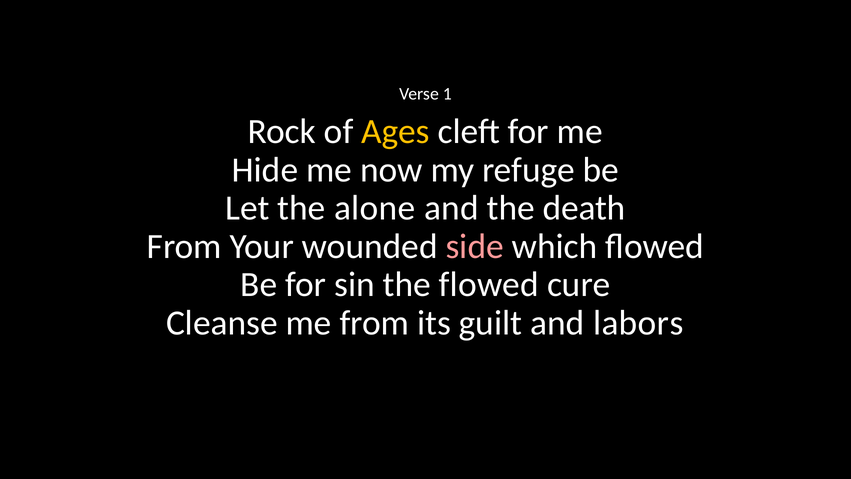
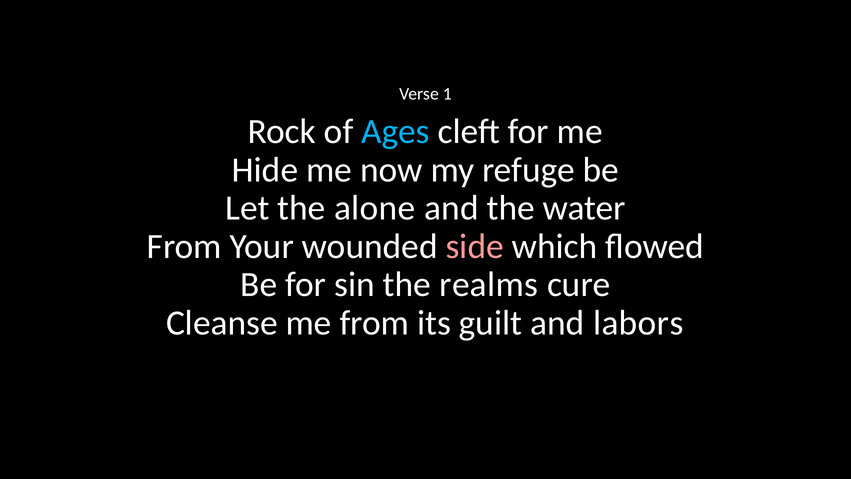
Ages colour: yellow -> light blue (396, 131)
death: death -> water (584, 208)
the flowed: flowed -> realms (489, 285)
